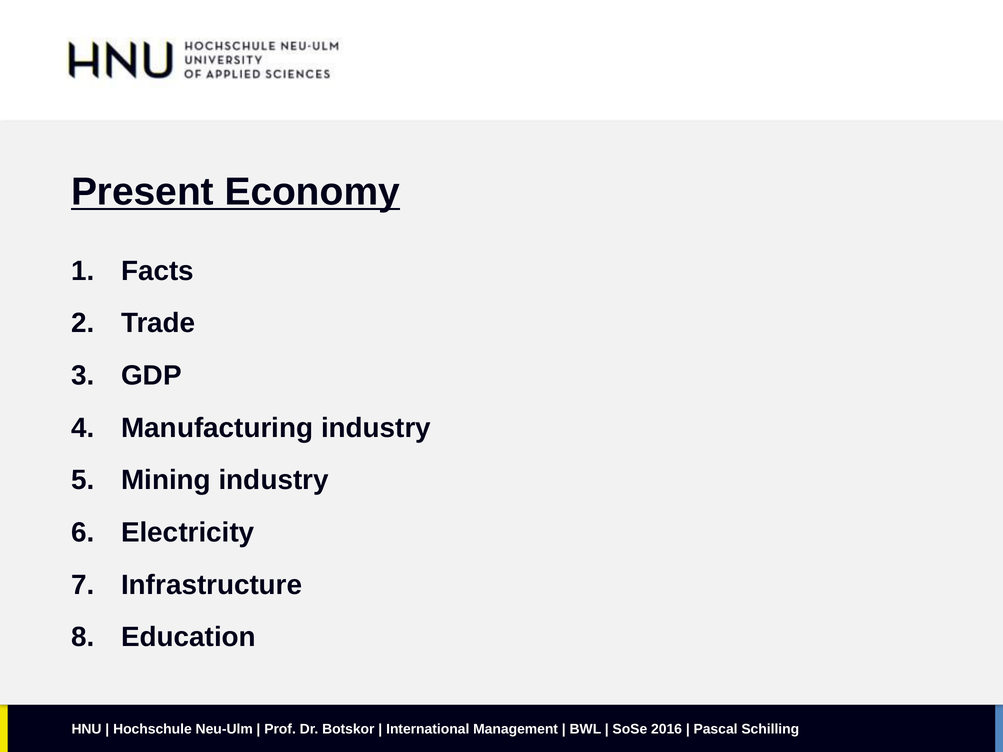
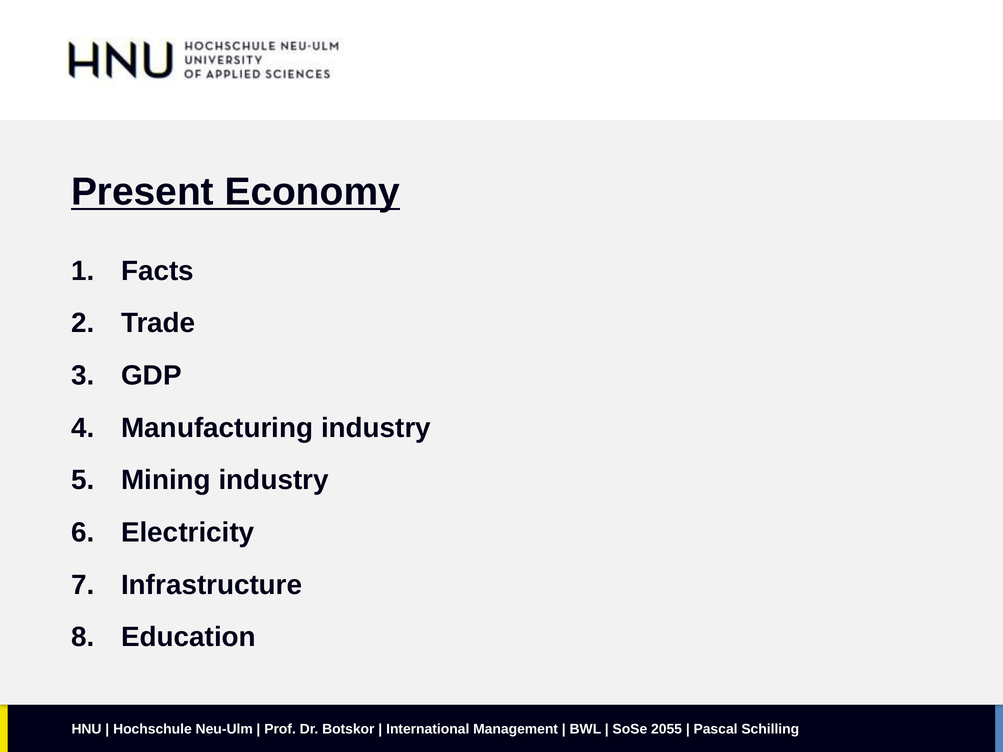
2016: 2016 -> 2055 (667, 729)
